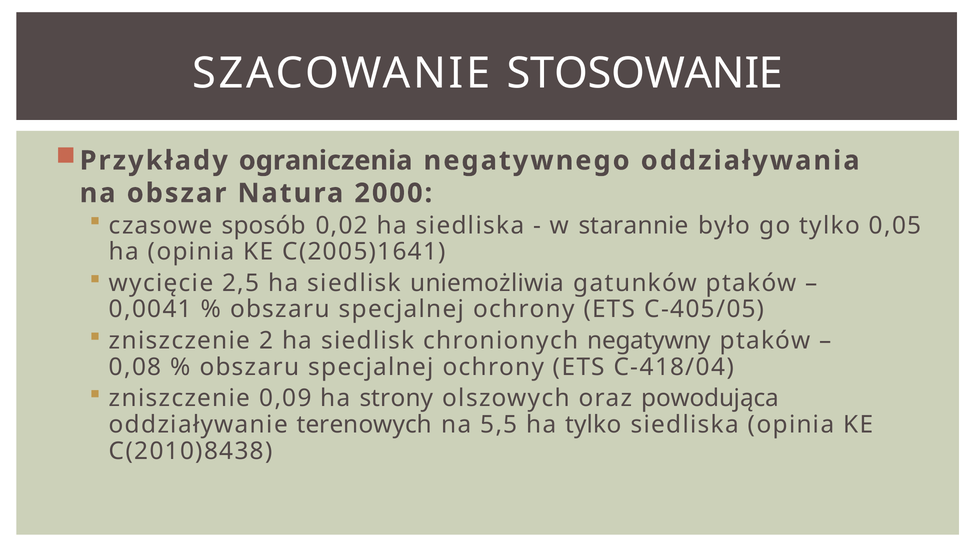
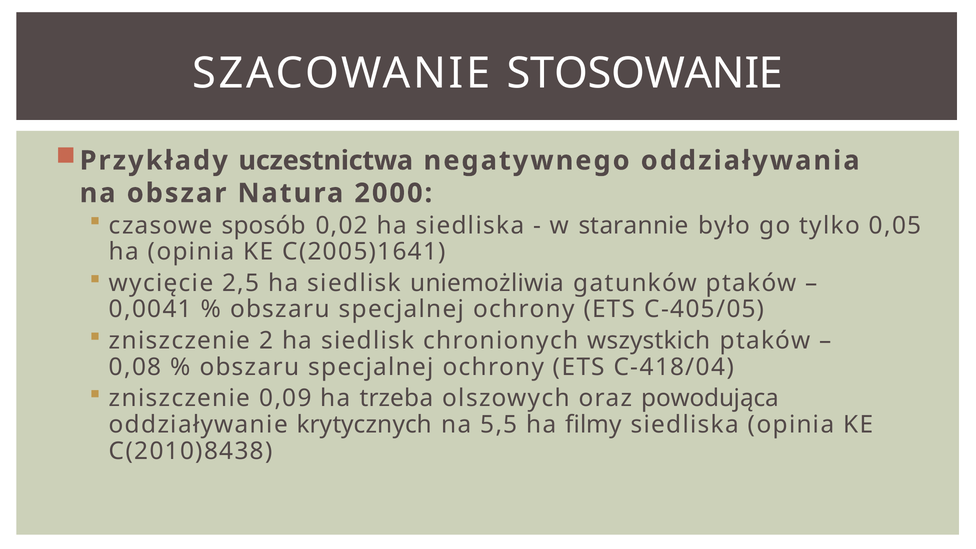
ograniczenia: ograniczenia -> uczestnictwa (326, 161)
negatywny: negatywny -> wszystkich (649, 341)
strony: strony -> trzeba (396, 398)
terenowych: terenowych -> krytycznych (364, 425)
ha tylko: tylko -> filmy (593, 425)
